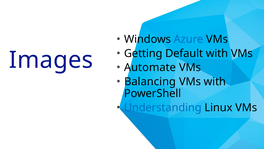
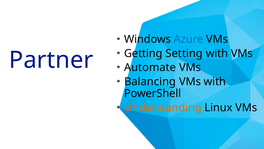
Default: Default -> Setting (184, 53)
Images: Images -> Partner (51, 60)
Understanding colour: blue -> orange (163, 107)
